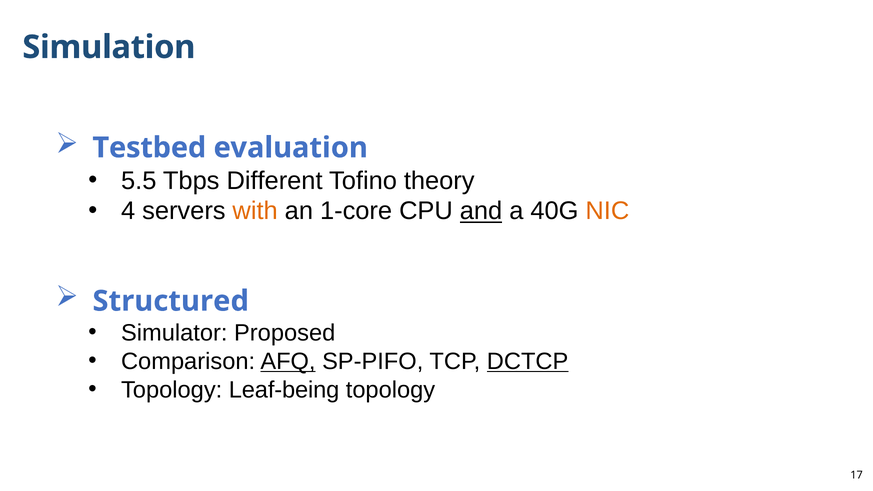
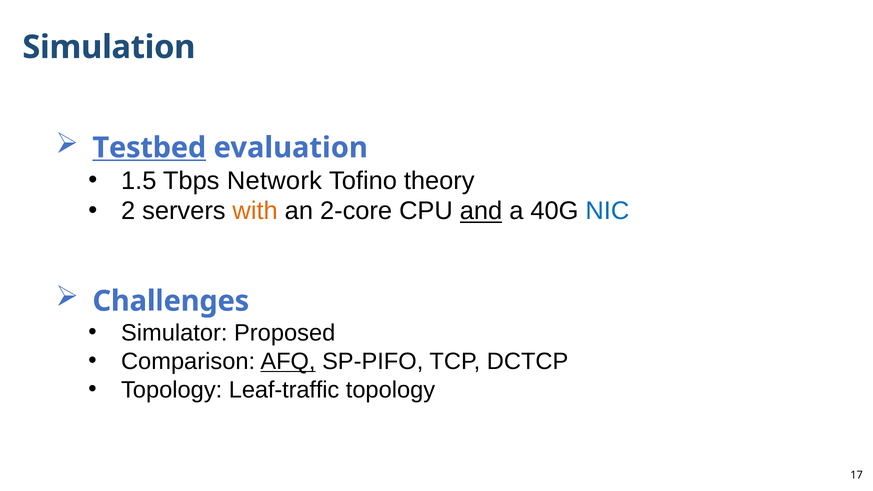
Testbed underline: none -> present (149, 148)
5.5: 5.5 -> 1.5 (139, 181)
Different: Different -> Network (274, 181)
4: 4 -> 2 (128, 211)
1-core: 1-core -> 2-core (356, 211)
NIC colour: orange -> blue (607, 211)
Structured: Structured -> Challenges (171, 301)
DCTCP underline: present -> none (528, 361)
Leaf-being: Leaf-being -> Leaf-traffic (284, 390)
